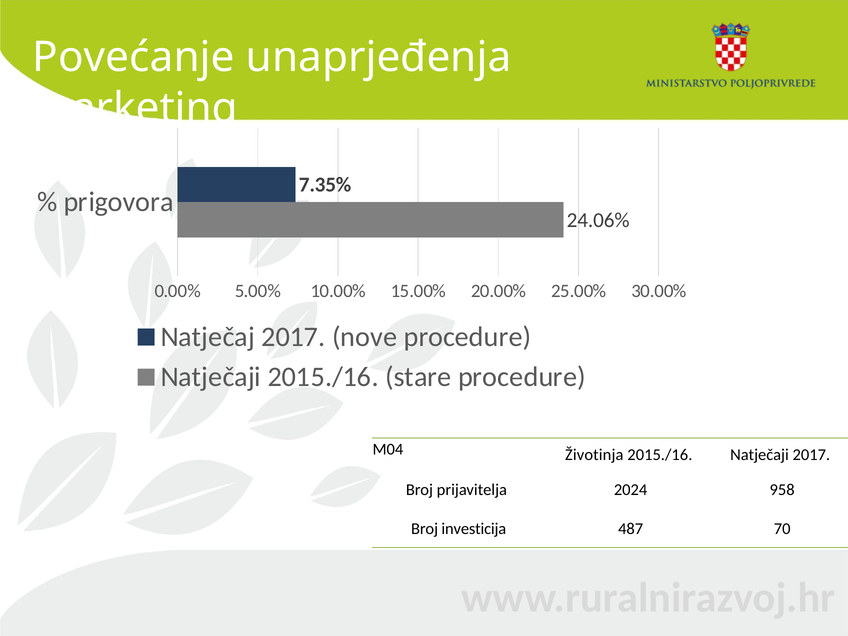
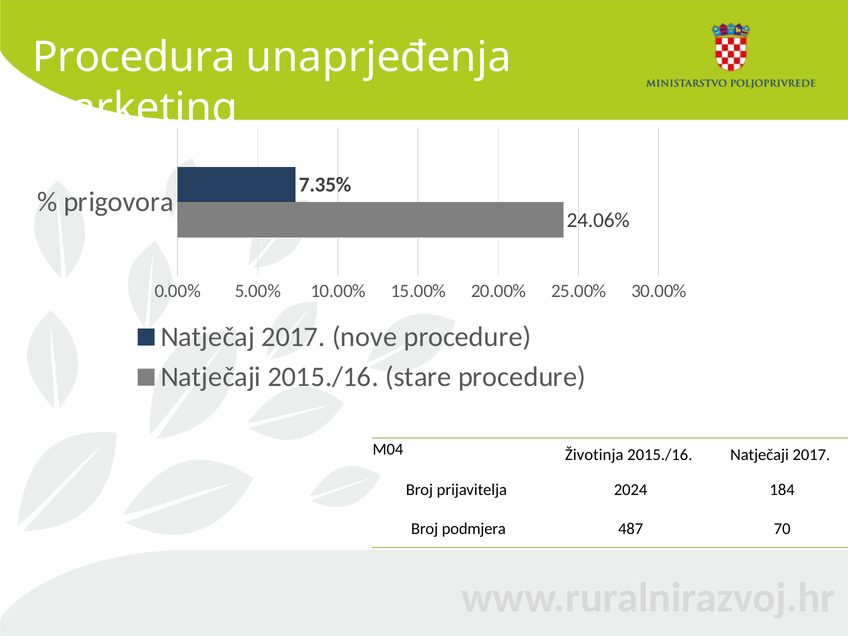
Povećanje: Povećanje -> Procedura (134, 57)
958: 958 -> 184 (782, 490)
investicija: investicija -> podmjera (474, 529)
